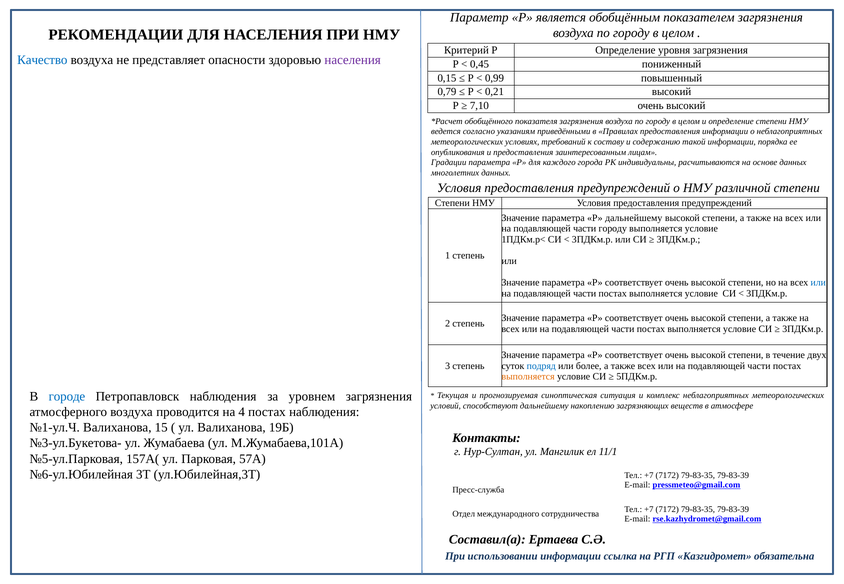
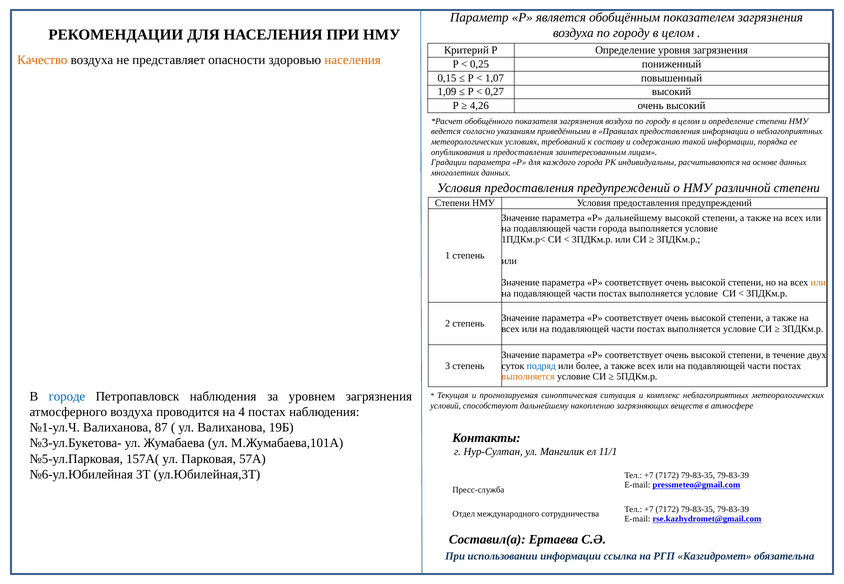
Качество colour: blue -> orange (42, 60)
населения colour: purple -> orange (353, 60)
0,45: 0,45 -> 0,25 (479, 64)
0,99: 0,99 -> 1,07 (494, 78)
0,79: 0,79 -> 1,09 (447, 92)
0,21: 0,21 -> 0,27 (494, 92)
7,10: 7,10 -> 4,26 (479, 106)
части городу: городу -> города (613, 229)
или colour: blue -> orange (818, 283)
15: 15 -> 87 (161, 428)
